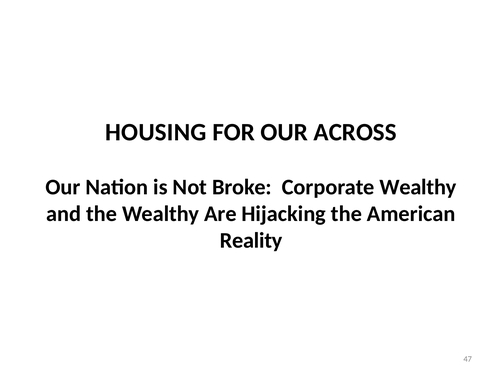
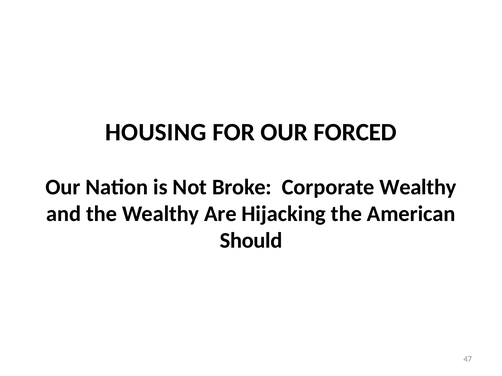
ACROSS: ACROSS -> FORCED (355, 132)
Reality: Reality -> Should (251, 241)
